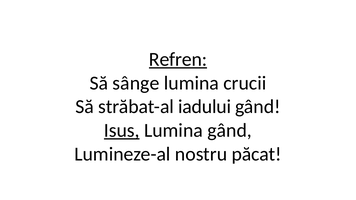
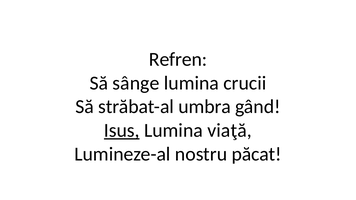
Refren underline: present -> none (178, 59)
iadului: iadului -> umbra (205, 107)
Lumina gând: gând -> viaţă (230, 131)
